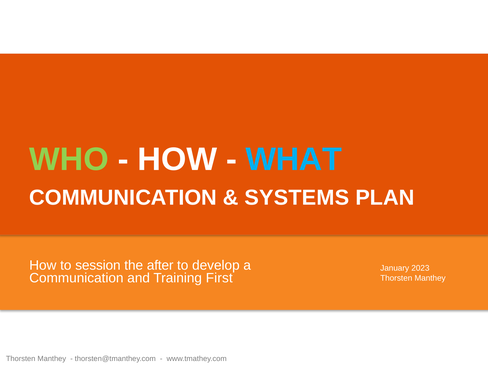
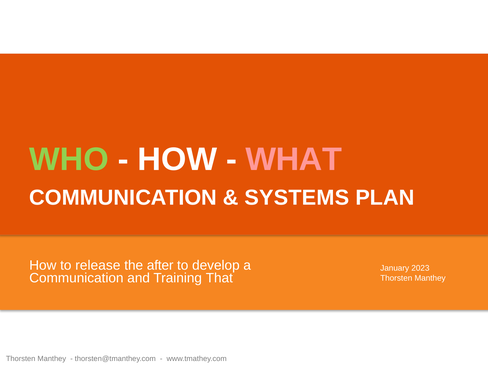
WHAT colour: light blue -> pink (294, 159)
session: session -> release (98, 265)
First: First -> That (219, 278)
